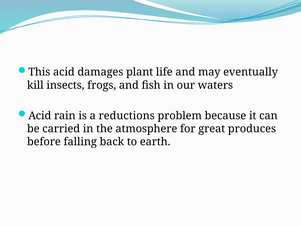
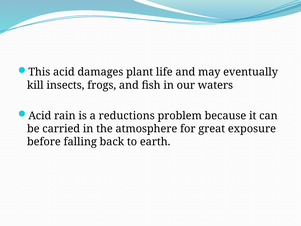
produces: produces -> exposure (252, 129)
